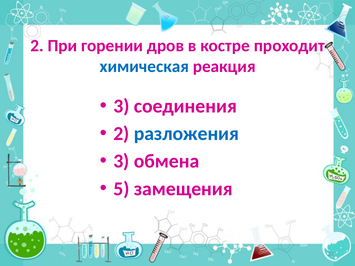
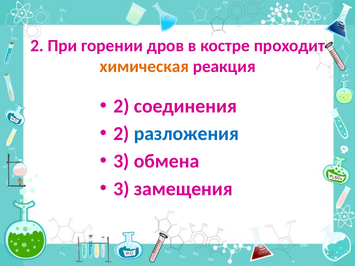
химическая colour: blue -> orange (144, 67)
3: 3 -> 2 (121, 106)
5: 5 -> 3 (121, 189)
